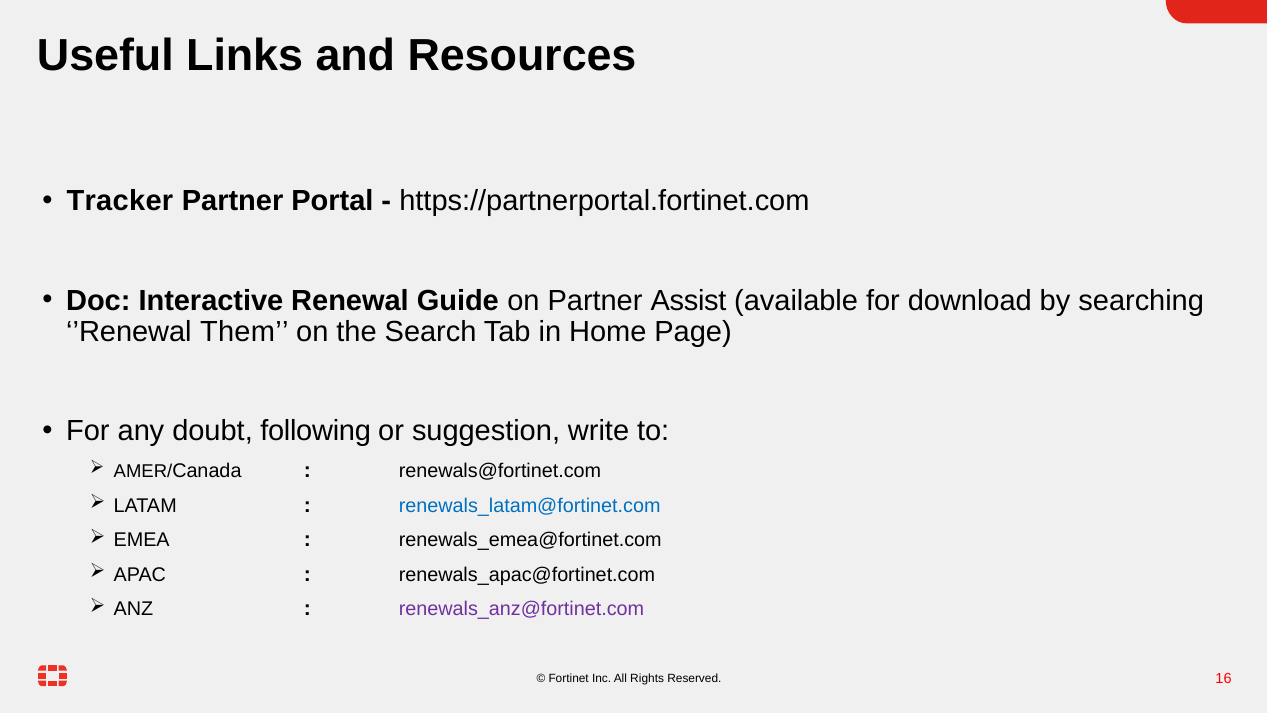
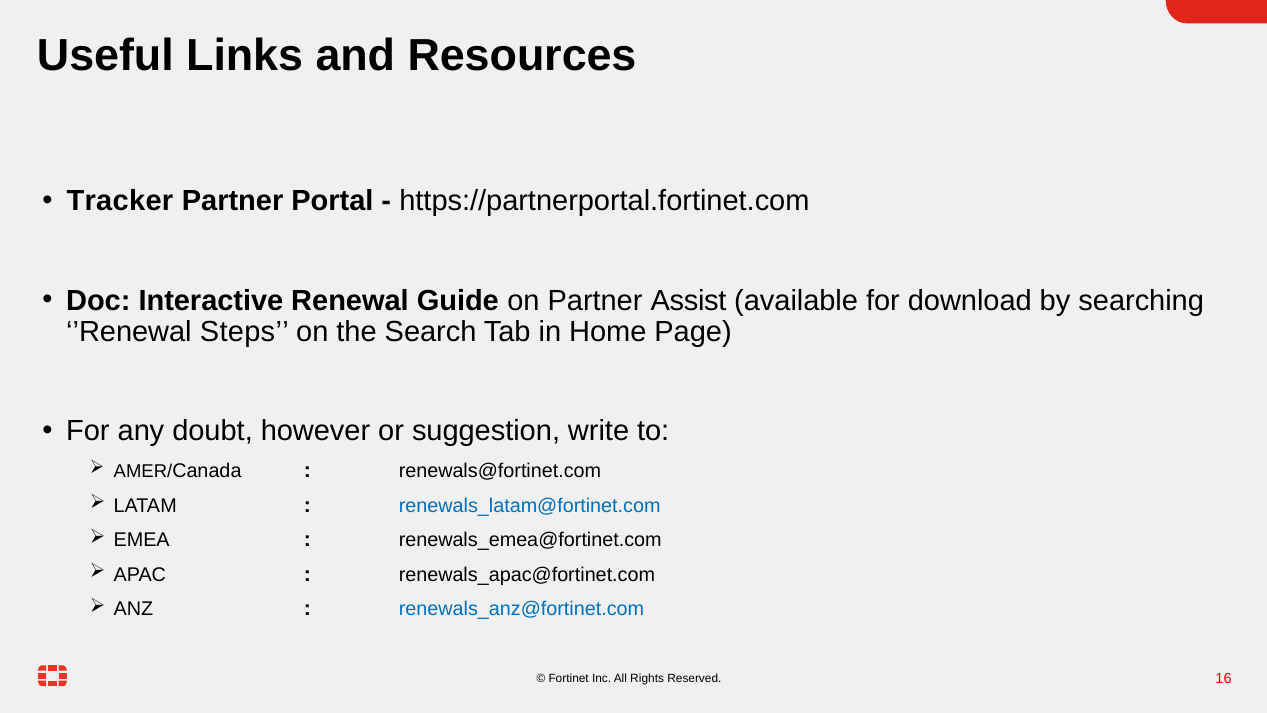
Them: Them -> Steps (244, 332)
following: following -> however (315, 431)
renewals_anz@fortinet.com colour: purple -> blue (521, 609)
